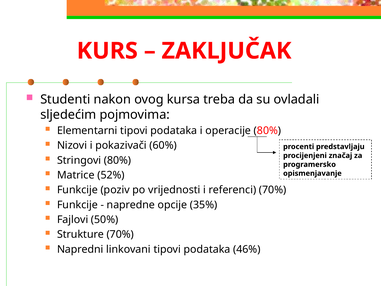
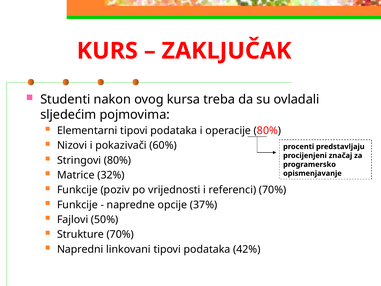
52%: 52% -> 32% (111, 175)
35%: 35% -> 37% (204, 205)
46%: 46% -> 42% (247, 249)
